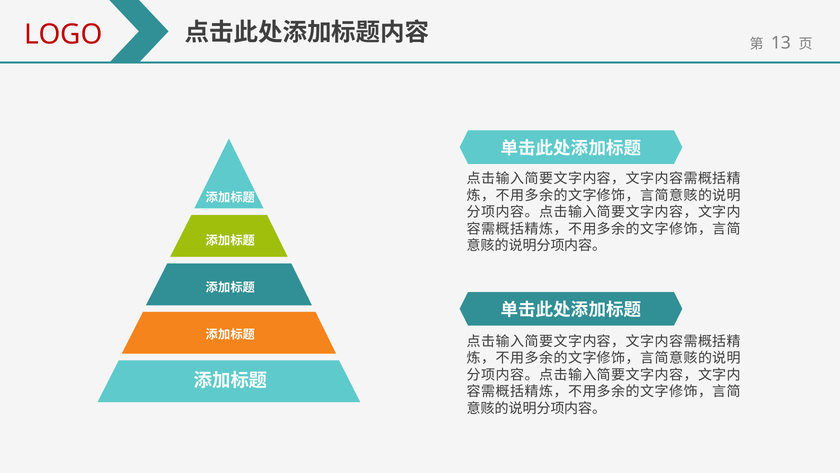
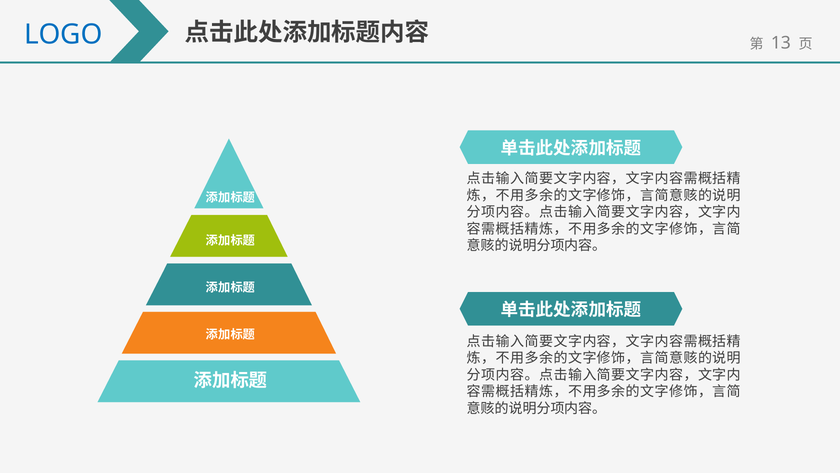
LOGO colour: red -> blue (63, 34)
